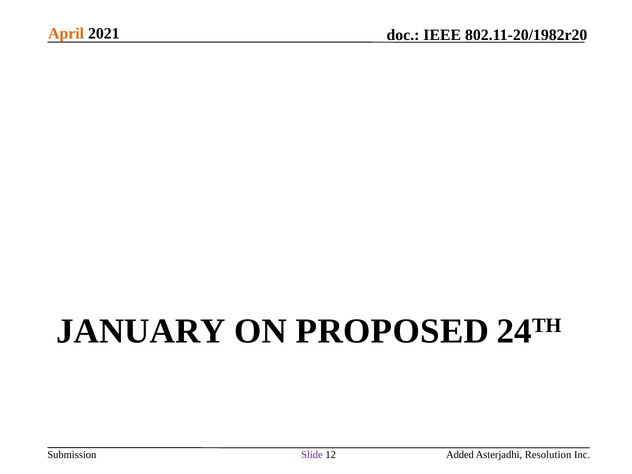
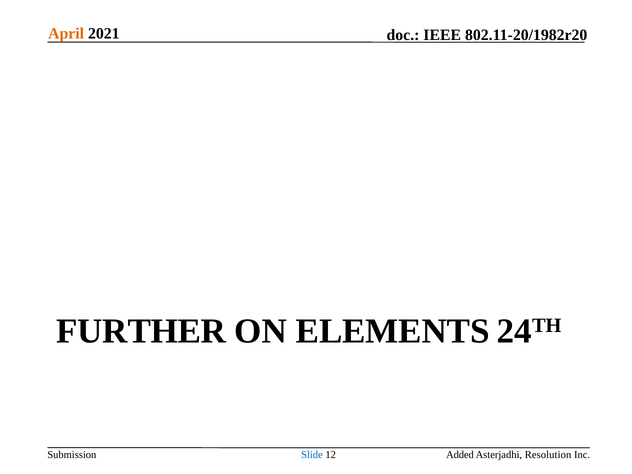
JANUARY: JANUARY -> FURTHER (141, 331)
PROPOSED: PROPOSED -> ELEMENTS (393, 331)
Slide colour: purple -> blue (312, 455)
